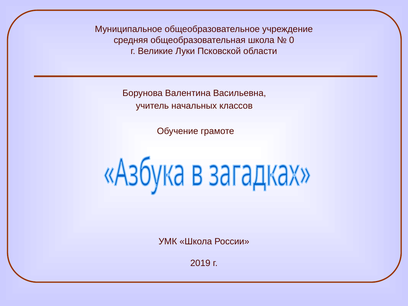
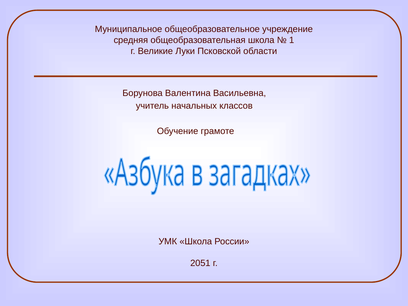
0: 0 -> 1 (292, 40)
2019: 2019 -> 2051 (200, 263)
